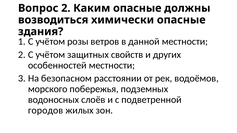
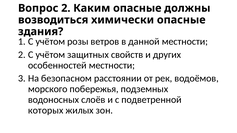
городов: городов -> которых (46, 111)
